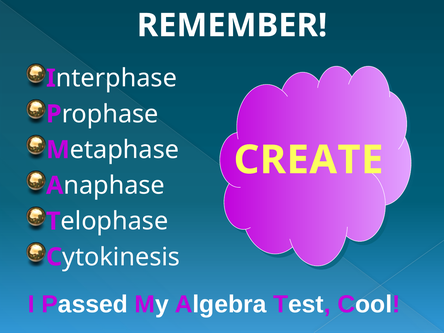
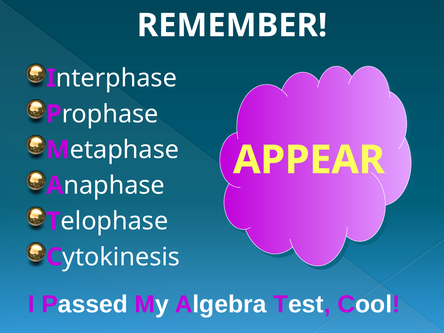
CREATE: CREATE -> APPEAR (309, 160)
